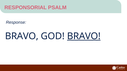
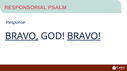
BRAVO underline: none -> present (22, 36)
